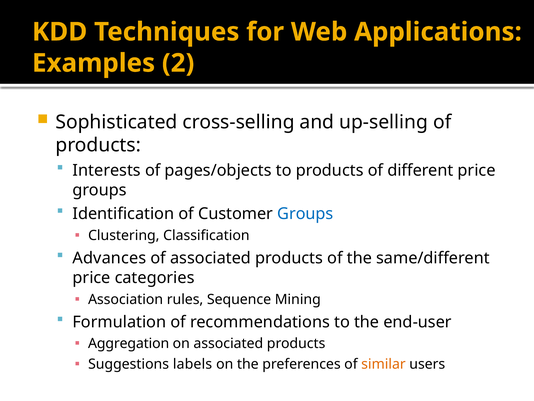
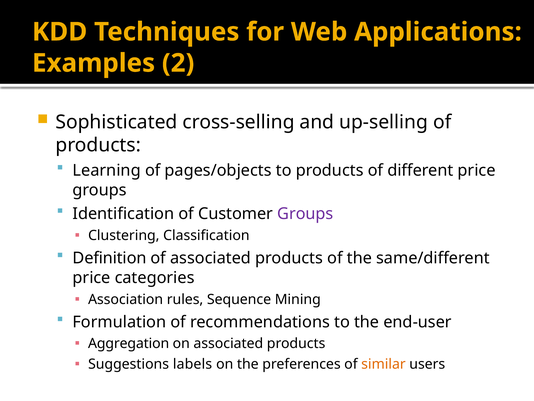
Interests: Interests -> Learning (107, 170)
Groups colour: blue -> purple (305, 214)
Advances: Advances -> Definition (110, 258)
